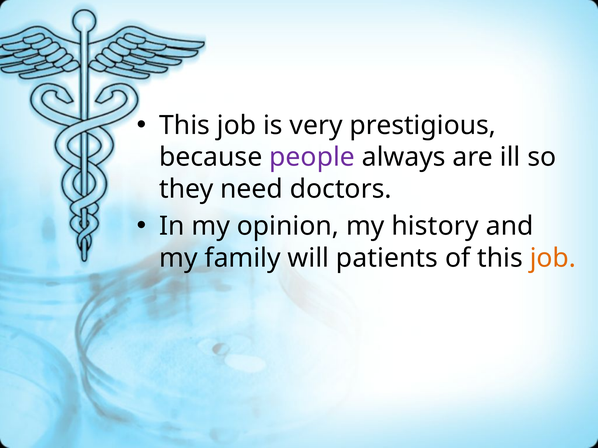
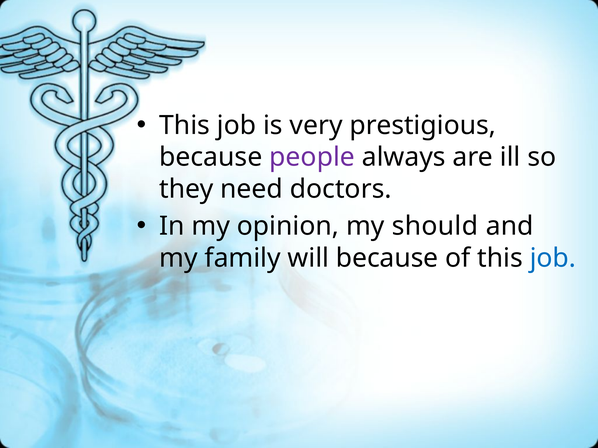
history: history -> should (435, 226)
will patients: patients -> because (387, 258)
job colour: orange -> blue (553, 258)
